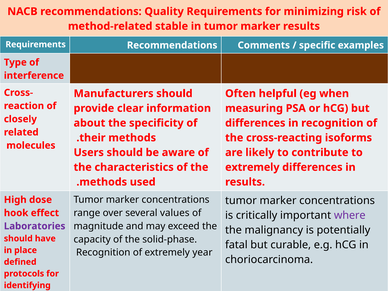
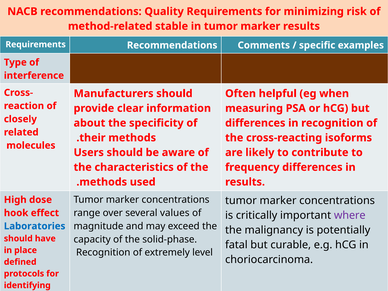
extremely: extremely -> frequency (252, 167)
Laboratories colour: purple -> blue (35, 226)
year: year -> level (203, 253)
